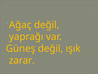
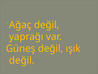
zarar: zarar -> değil (22, 60)
